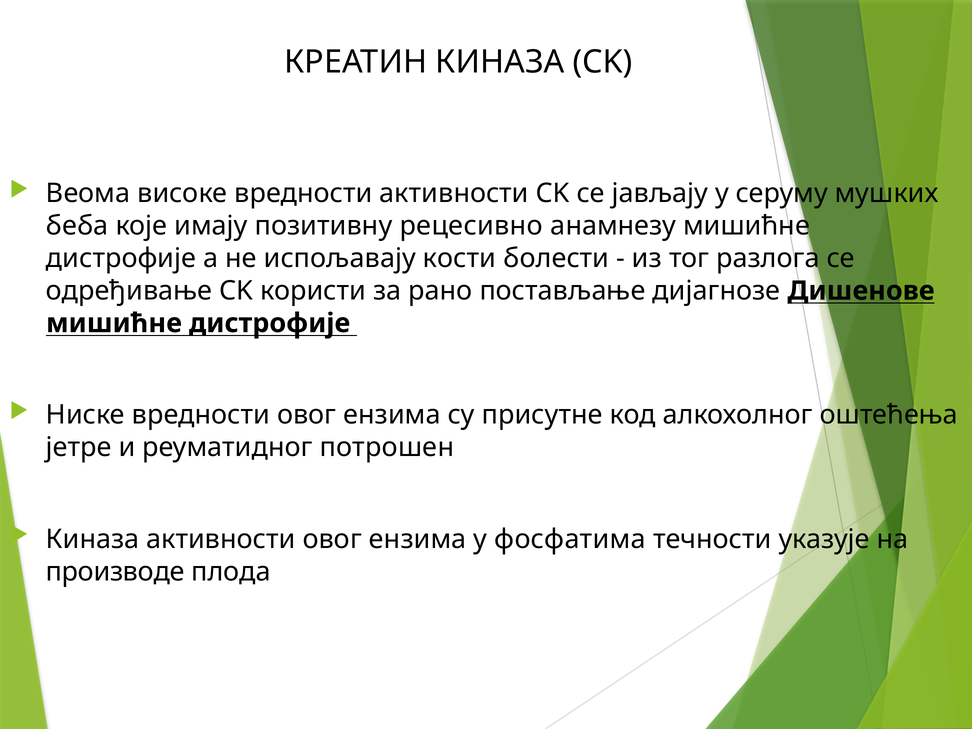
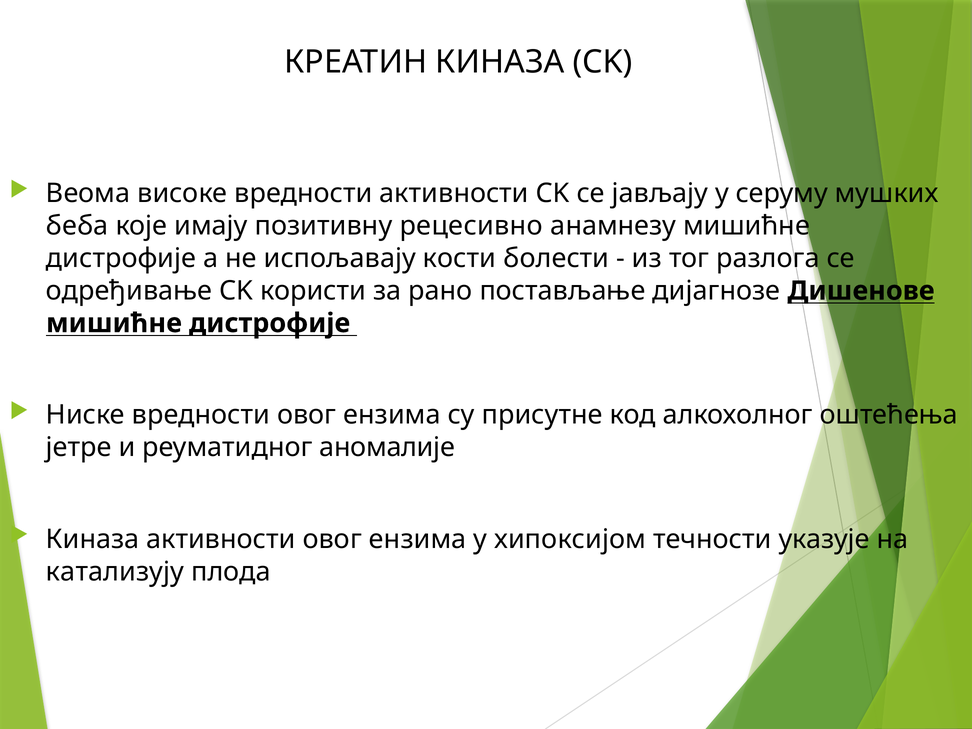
потрошен: потрошен -> аномалије (387, 447)
фосфатима: фосфатима -> хипоксијом (570, 539)
производе: производе -> катализују (115, 572)
